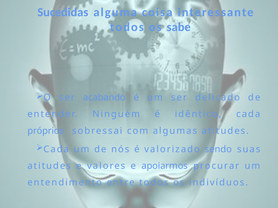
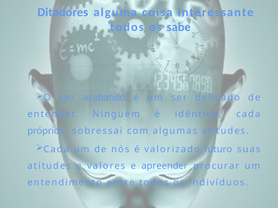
Sucedidas: Sucedidas -> Ditadores (63, 12)
sendo: sendo -> futuro (218, 150)
apoiarmos: apoiarmos -> apreender (165, 166)
